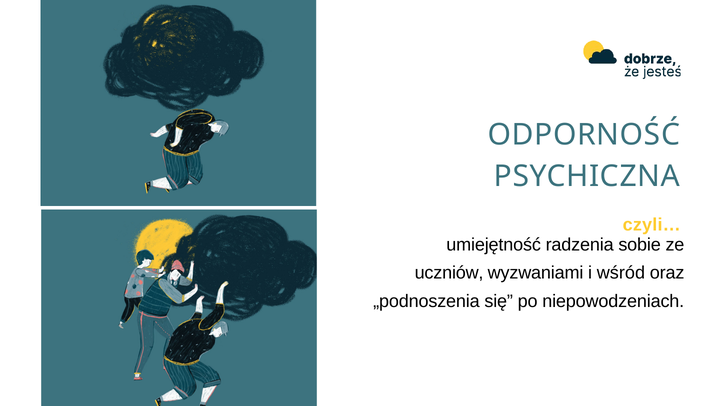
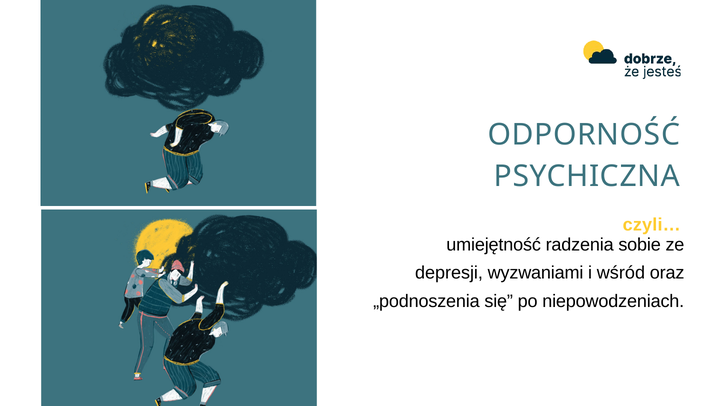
uczniów: uczniów -> depresji (449, 273)
